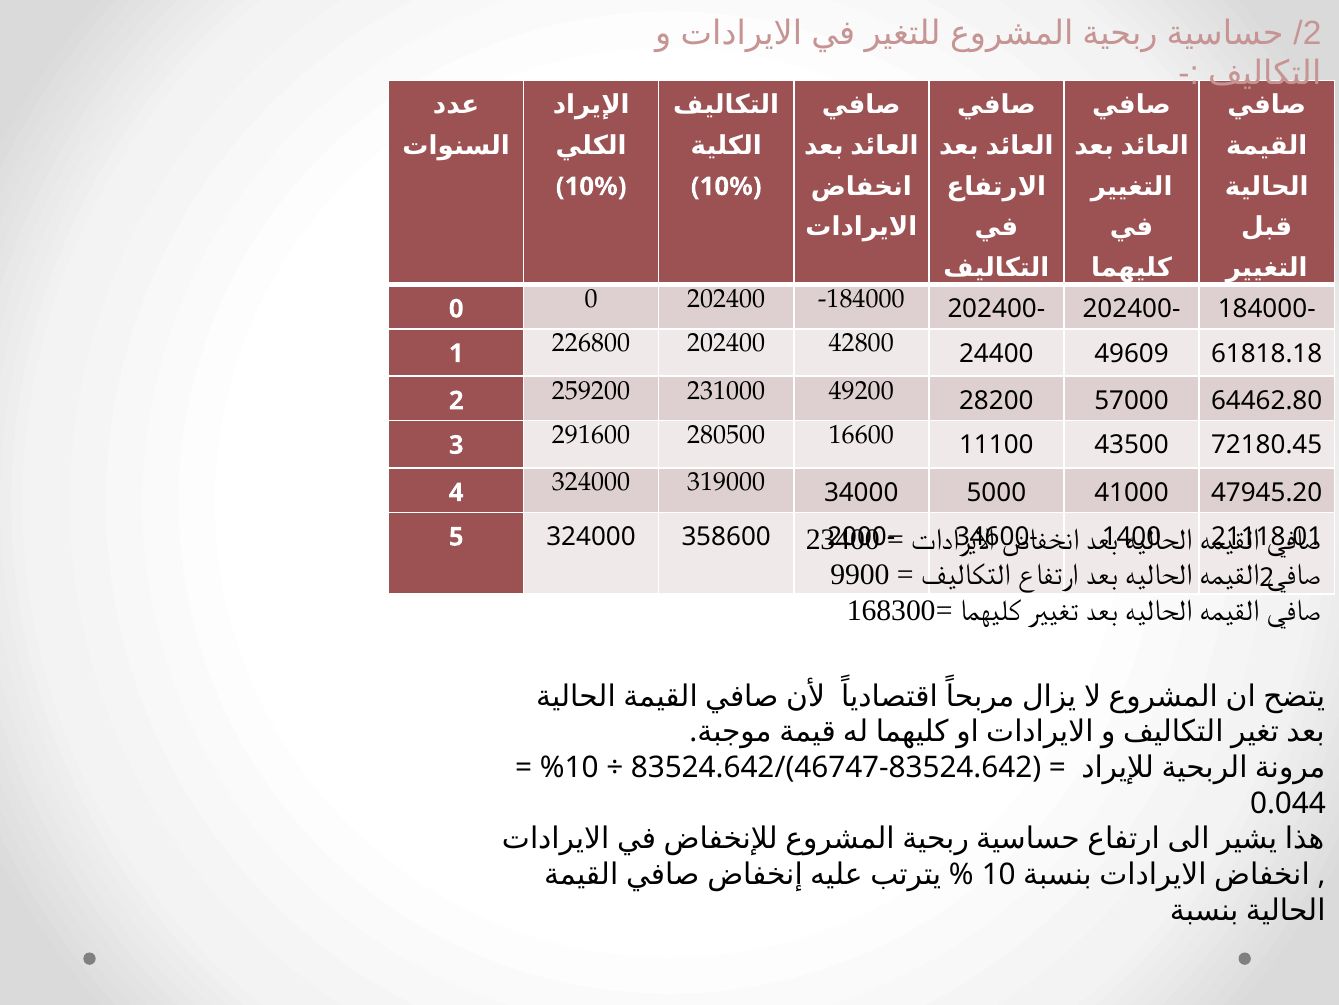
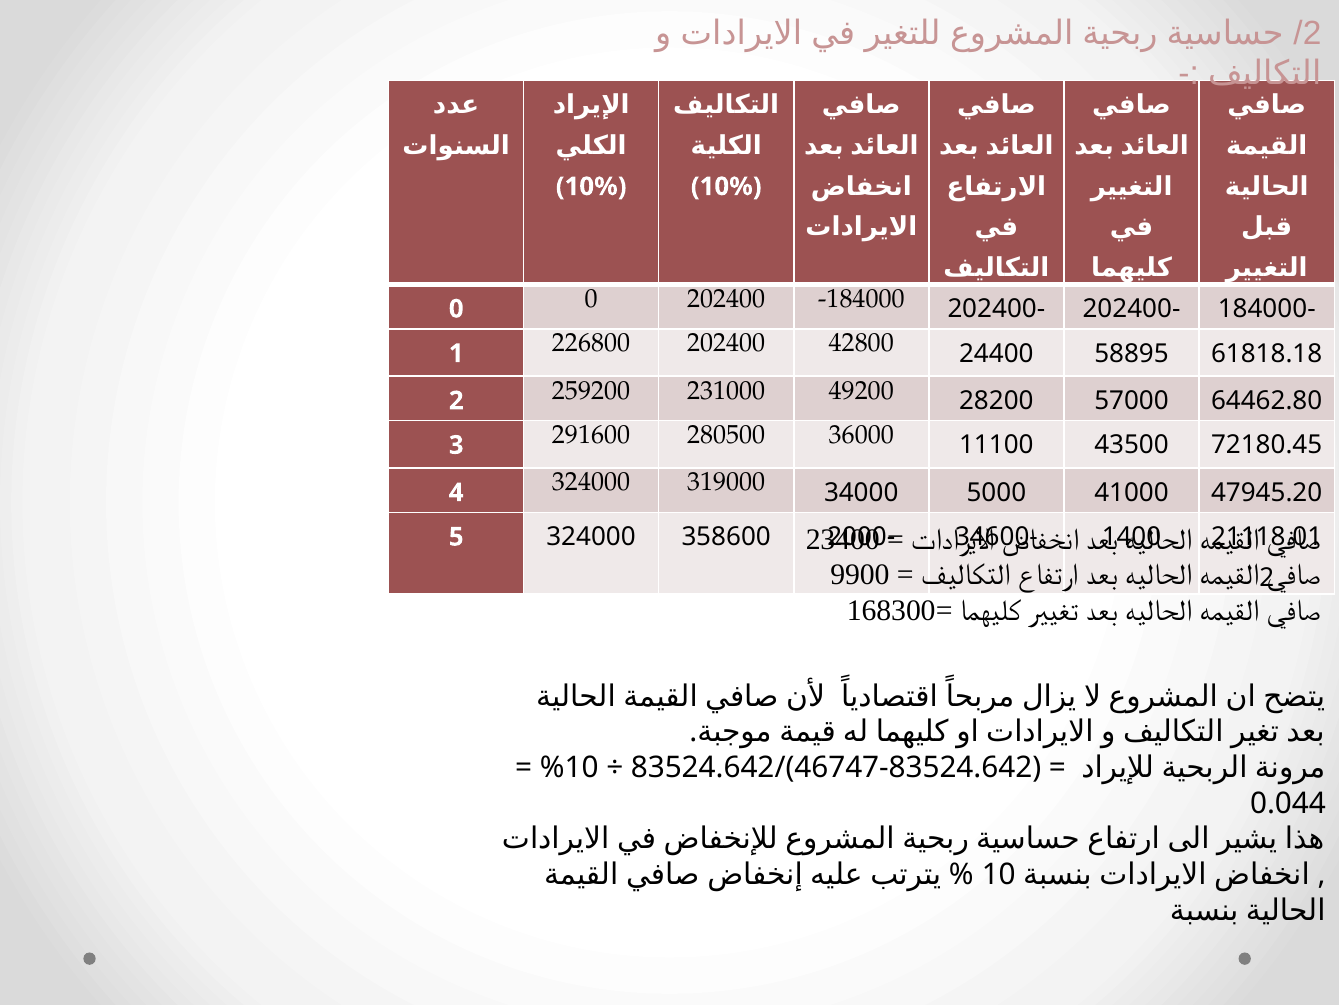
49609: 49609 -> 58895 (1132, 353)
16600: 16600 -> 36000 (861, 435)
